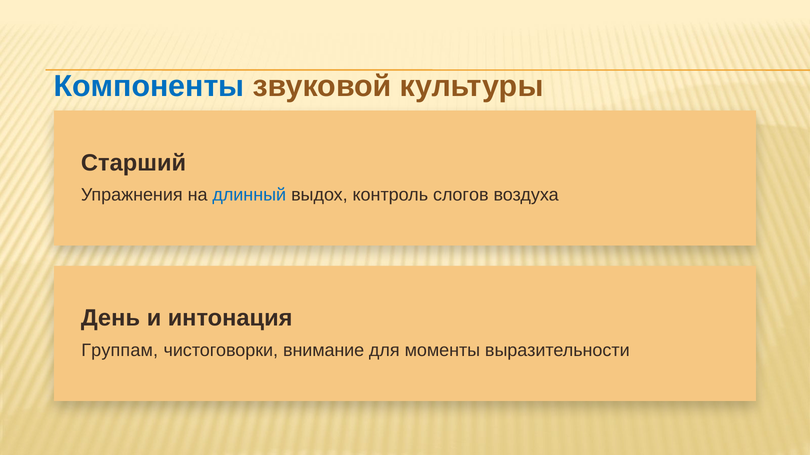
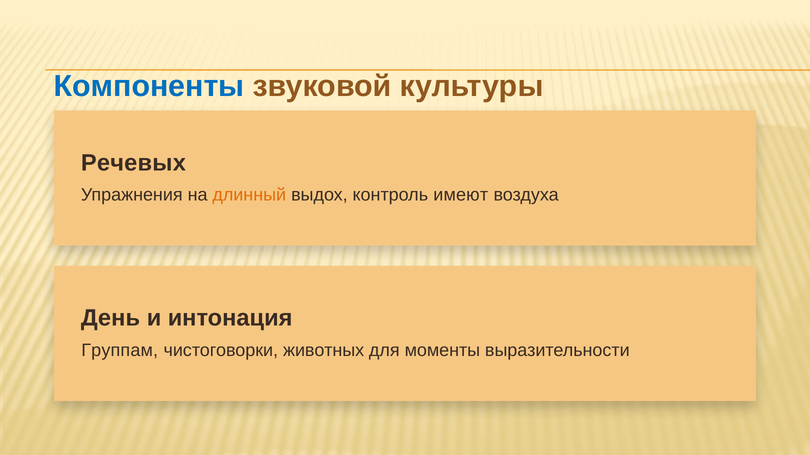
Старший: Старший -> Речевых (133, 163)
длинный colour: blue -> orange (249, 195)
слогов: слогов -> имеют (461, 195)
внимание: внимание -> животных (324, 351)
